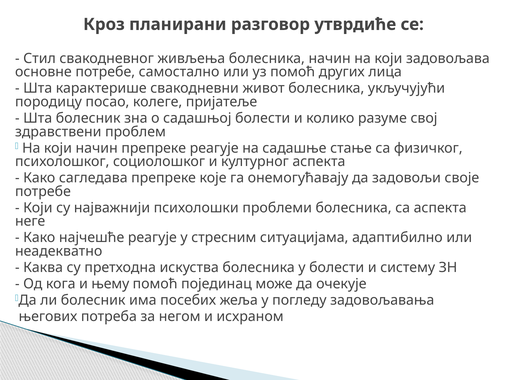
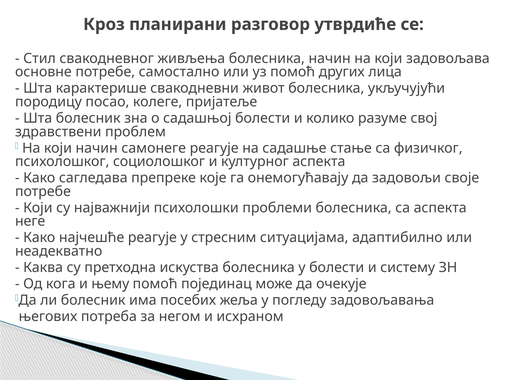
начин препреке: препреке -> самонеге (154, 148)
